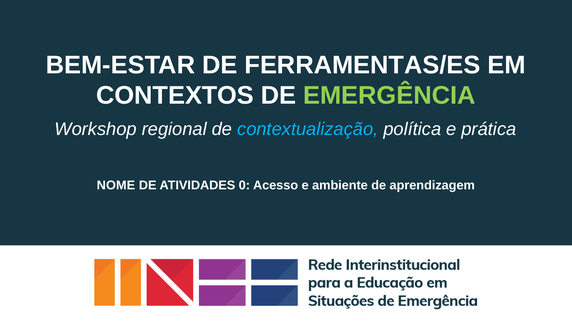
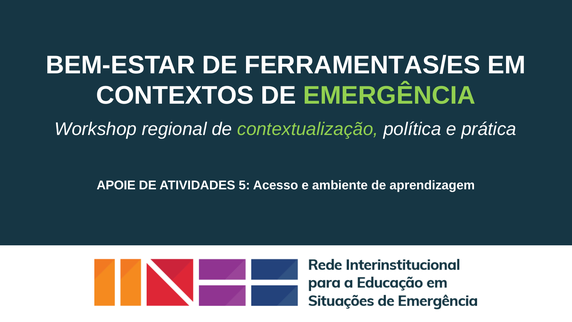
contextualização colour: light blue -> light green (308, 129)
NOME: NOME -> APOIE (116, 185)
0: 0 -> 5 (244, 185)
